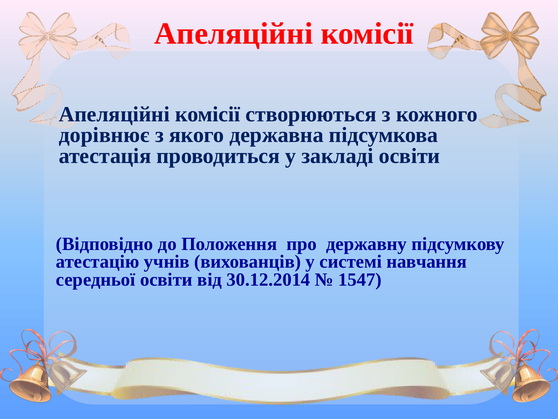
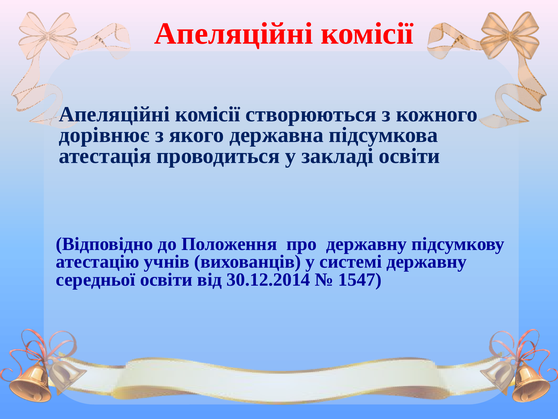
системі навчання: навчання -> державну (427, 261)
